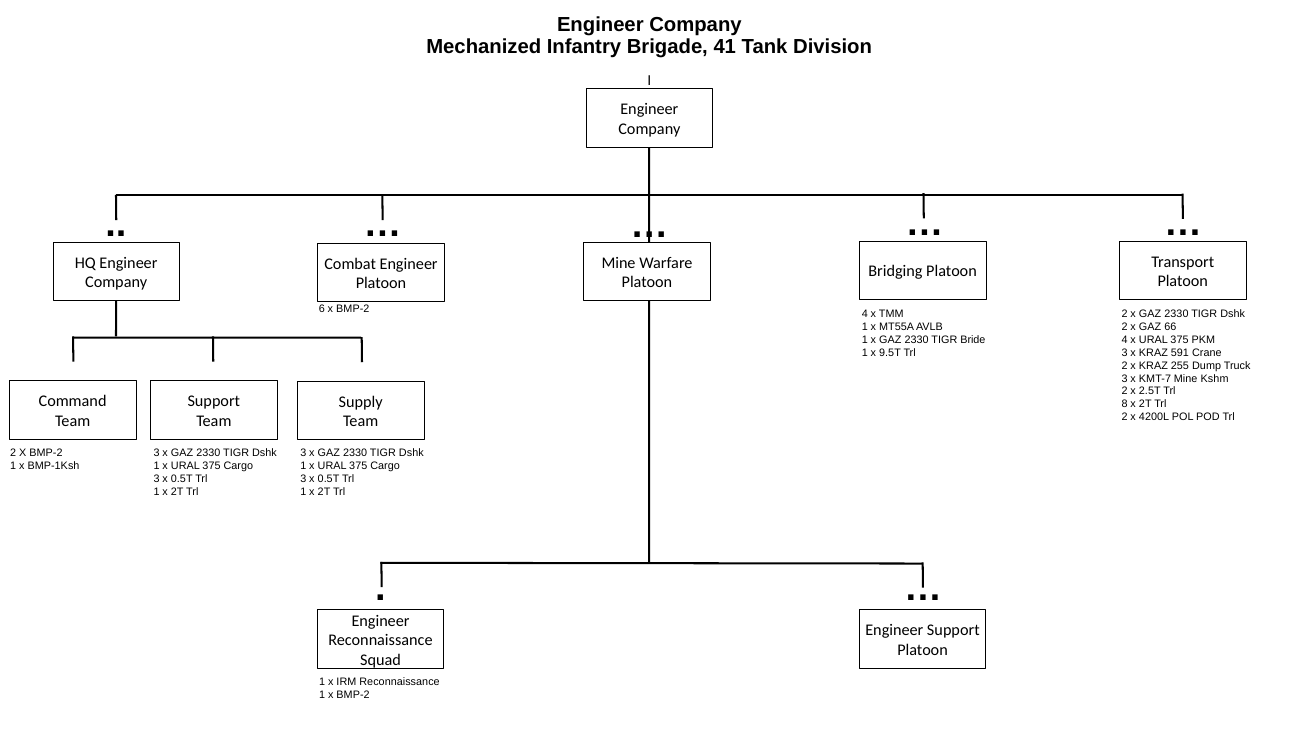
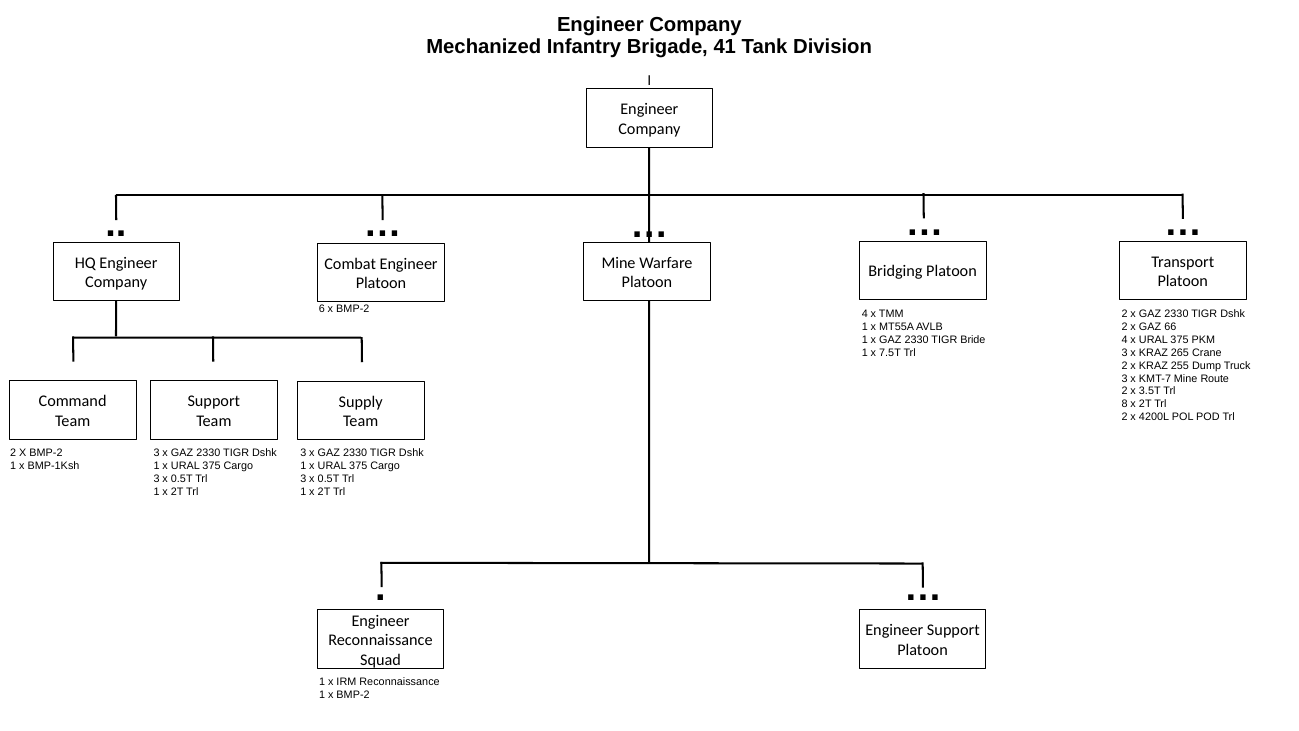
591: 591 -> 265 (1180, 352)
9.5T: 9.5T -> 7.5T (890, 352)
Kshm: Kshm -> Route (1215, 378)
2.5T: 2.5T -> 3.5T (1150, 391)
